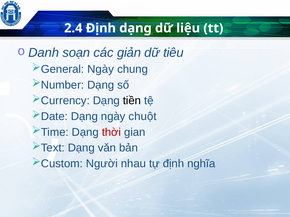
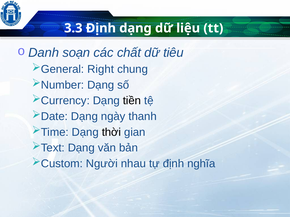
2.4: 2.4 -> 3.3 (73, 28)
giản: giản -> chất (129, 53)
Ngày: Ngày -> Right (101, 69)
chuột: chuột -> thanh (143, 117)
thời colour: red -> black (111, 132)
